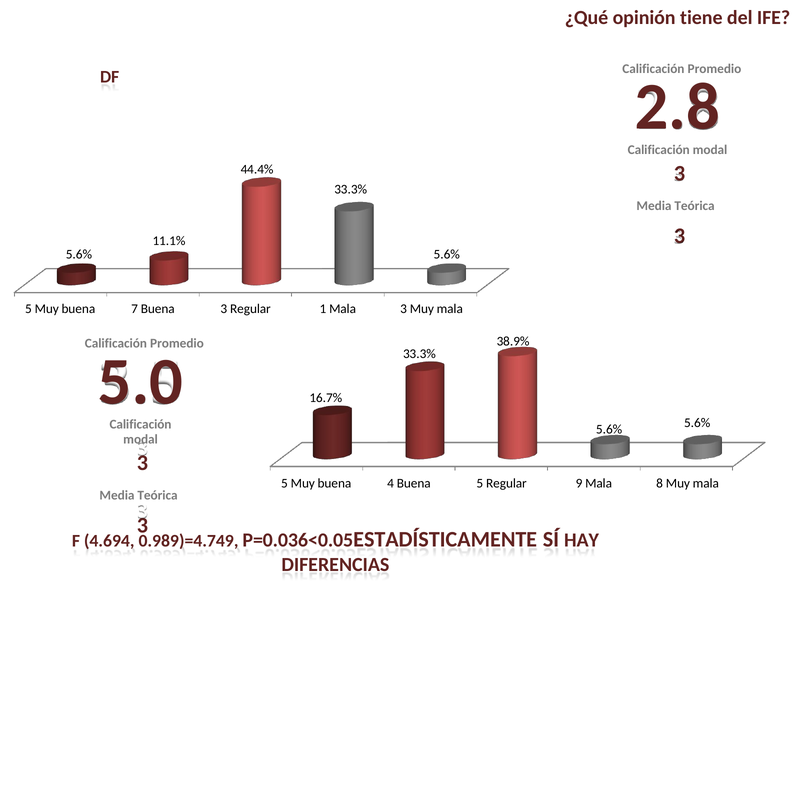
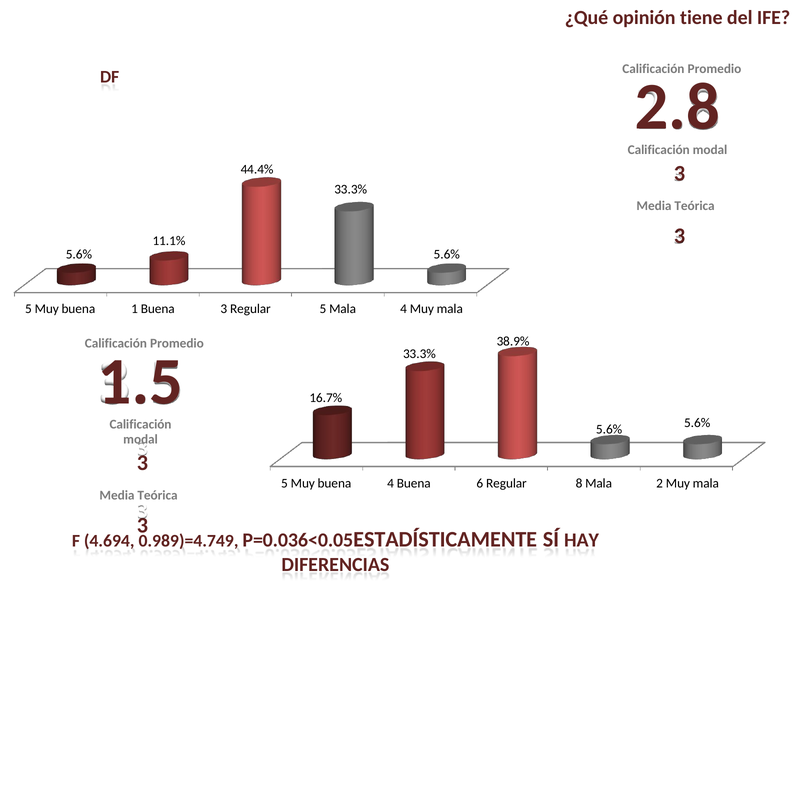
7: 7 -> 1 (135, 309)
Regular 1: 1 -> 5 (323, 309)
Mala 3: 3 -> 4 (403, 309)
5.0: 5.0 -> 1.5 (140, 382)
Buena 5: 5 -> 6 (480, 483)
9: 9 -> 8 (579, 483)
8: 8 -> 2 (660, 483)
